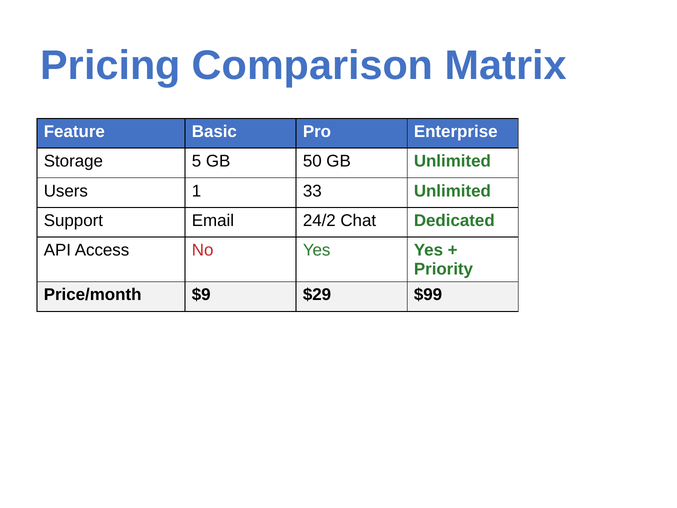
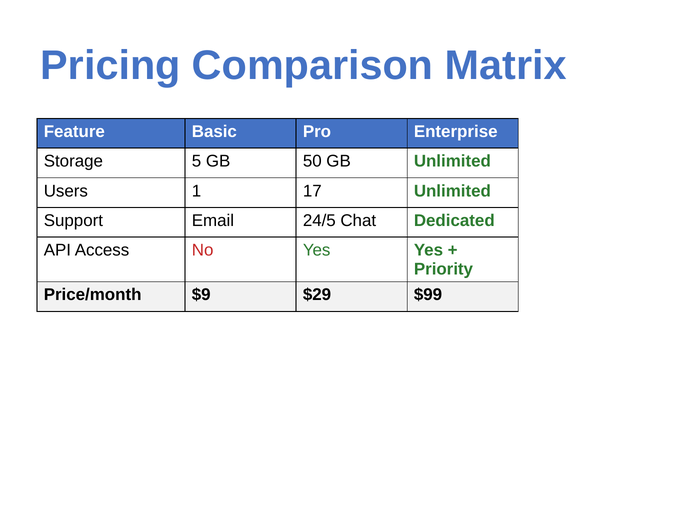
33: 33 -> 17 (312, 191)
24/2: 24/2 -> 24/5 (319, 220)
